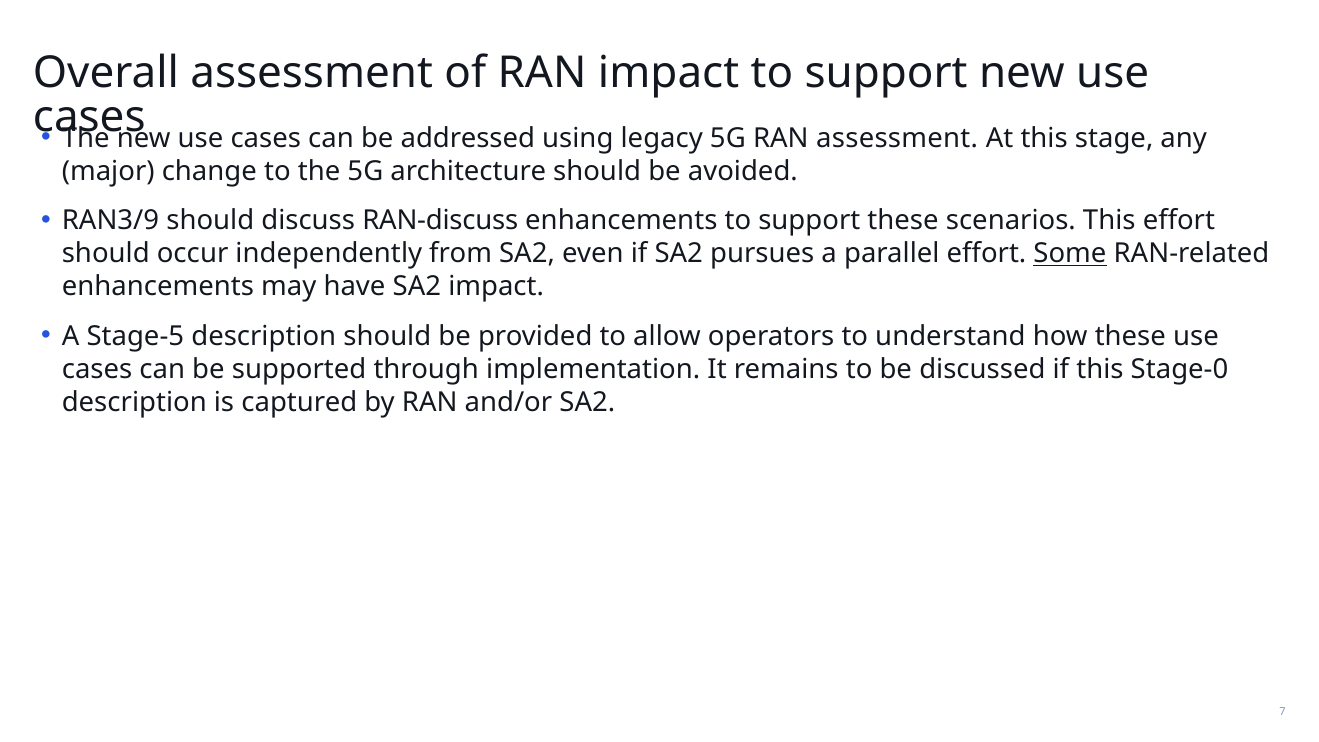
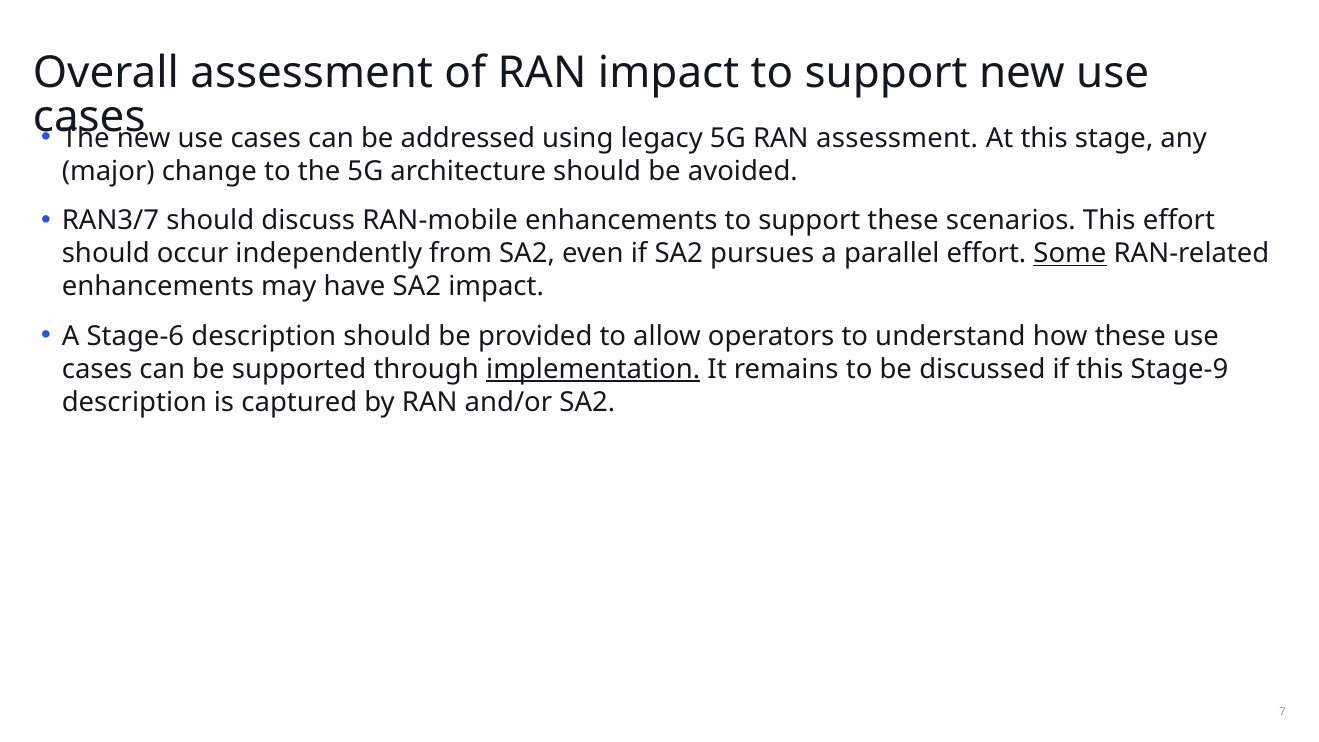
RAN3/9: RAN3/9 -> RAN3/7 (111, 221)
RAN-discuss: RAN-discuss -> RAN-mobile (440, 221)
Stage-5: Stage-5 -> Stage-6 (135, 336)
implementation underline: none -> present (593, 369)
Stage-0: Stage-0 -> Stage-9 (1180, 369)
